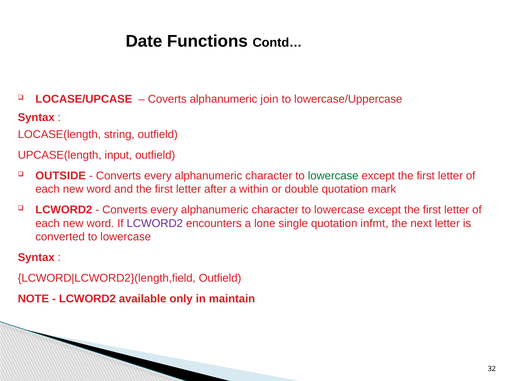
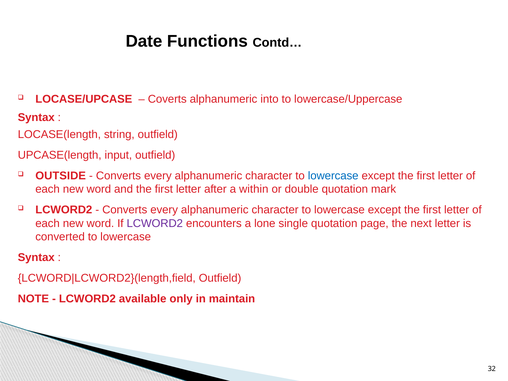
join: join -> into (269, 99)
lowercase colour: green -> blue (333, 176)
infmt: infmt -> page (375, 223)
